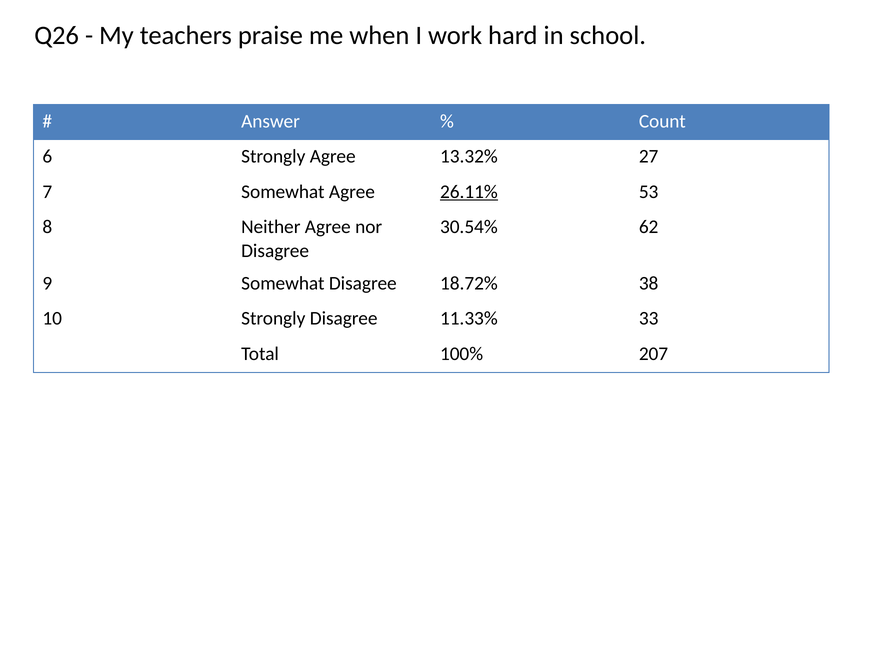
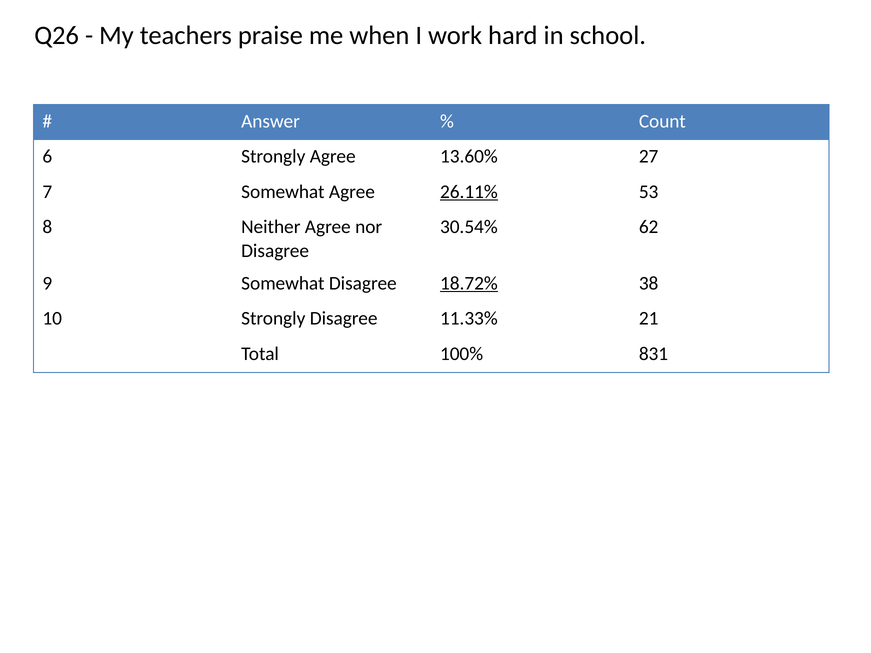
13.32%: 13.32% -> 13.60% (469, 157)
18.72% underline: none -> present (469, 283)
33: 33 -> 21 (649, 319)
207: 207 -> 831 (654, 354)
